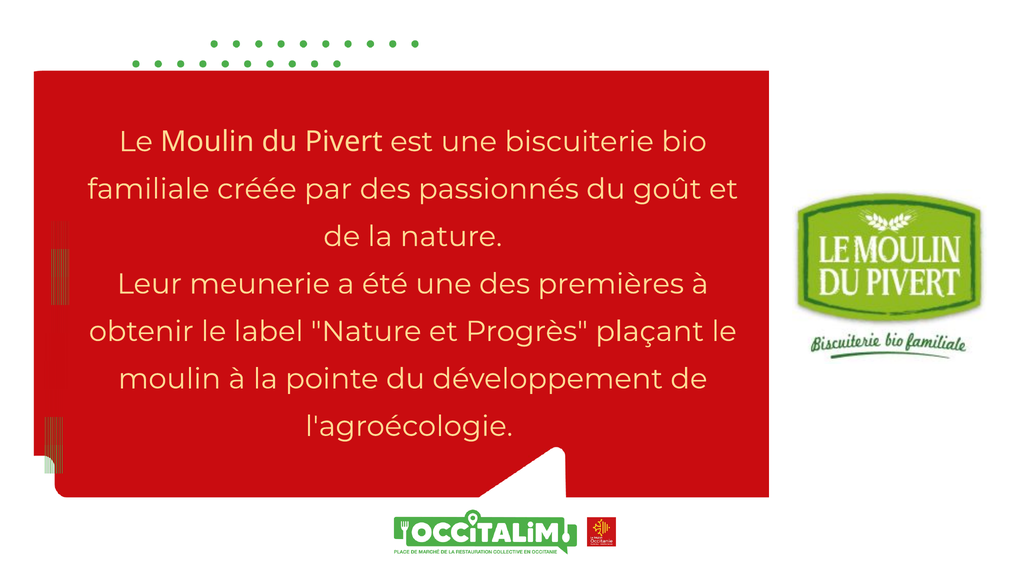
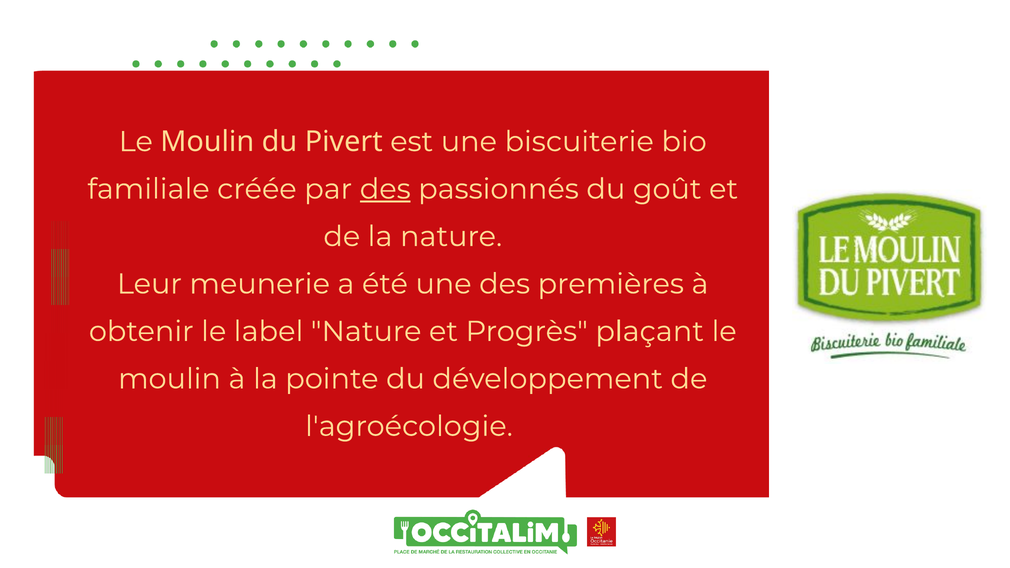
des underline: none -> present (385, 189)
